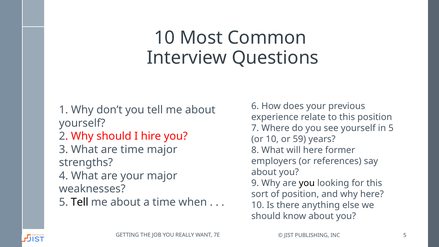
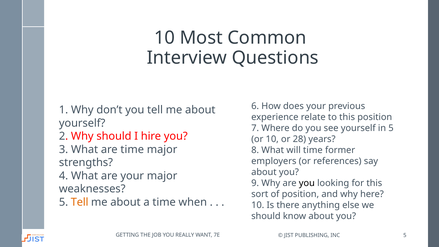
59: 59 -> 28 (299, 139)
will here: here -> time (313, 150)
Tell colour: black -> orange (80, 202)
